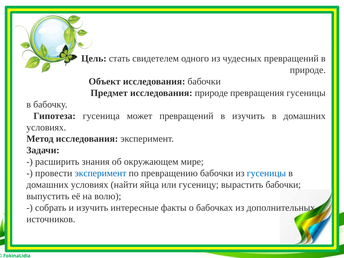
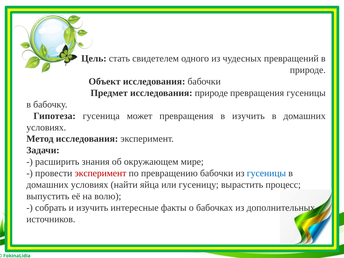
может превращений: превращений -> превращения (186, 116)
эксперимент colour: blue -> red (101, 173)
вырастить бабочки: бабочки -> процесс (283, 185)
